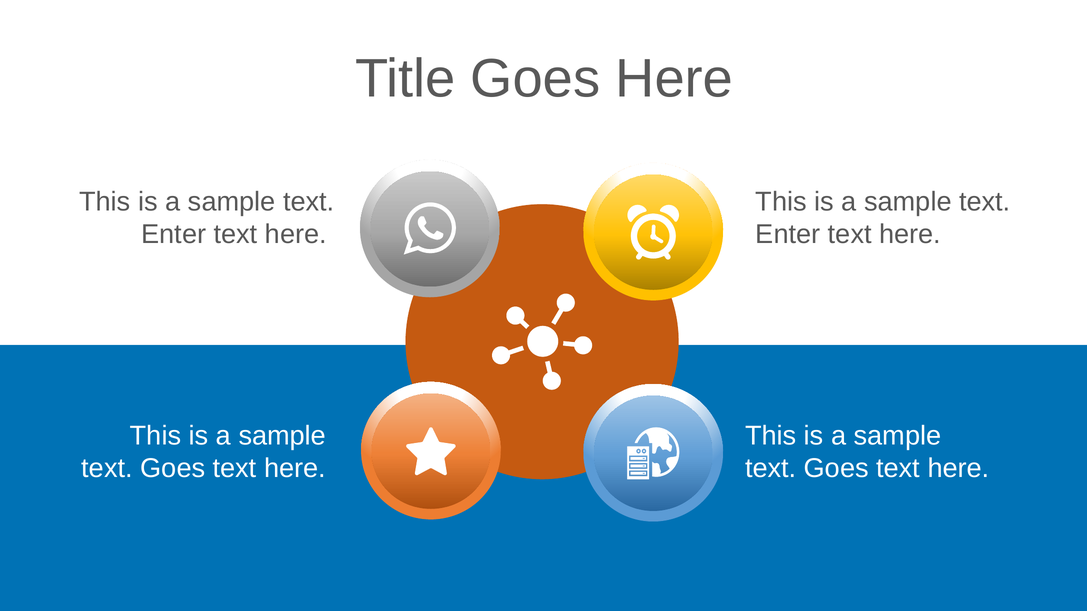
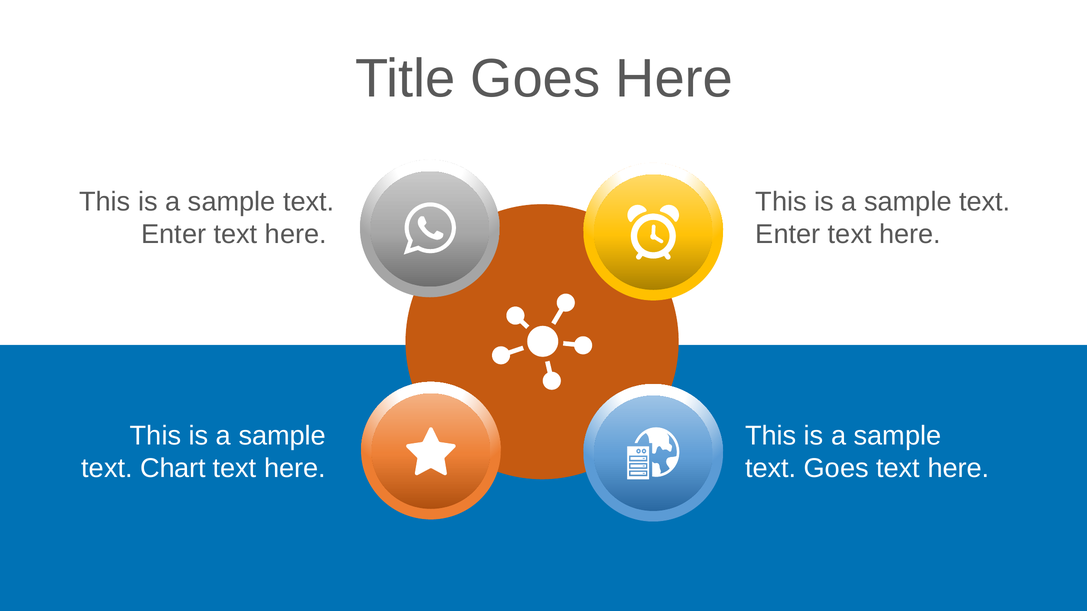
Goes: Goes -> Chart (173, 469)
